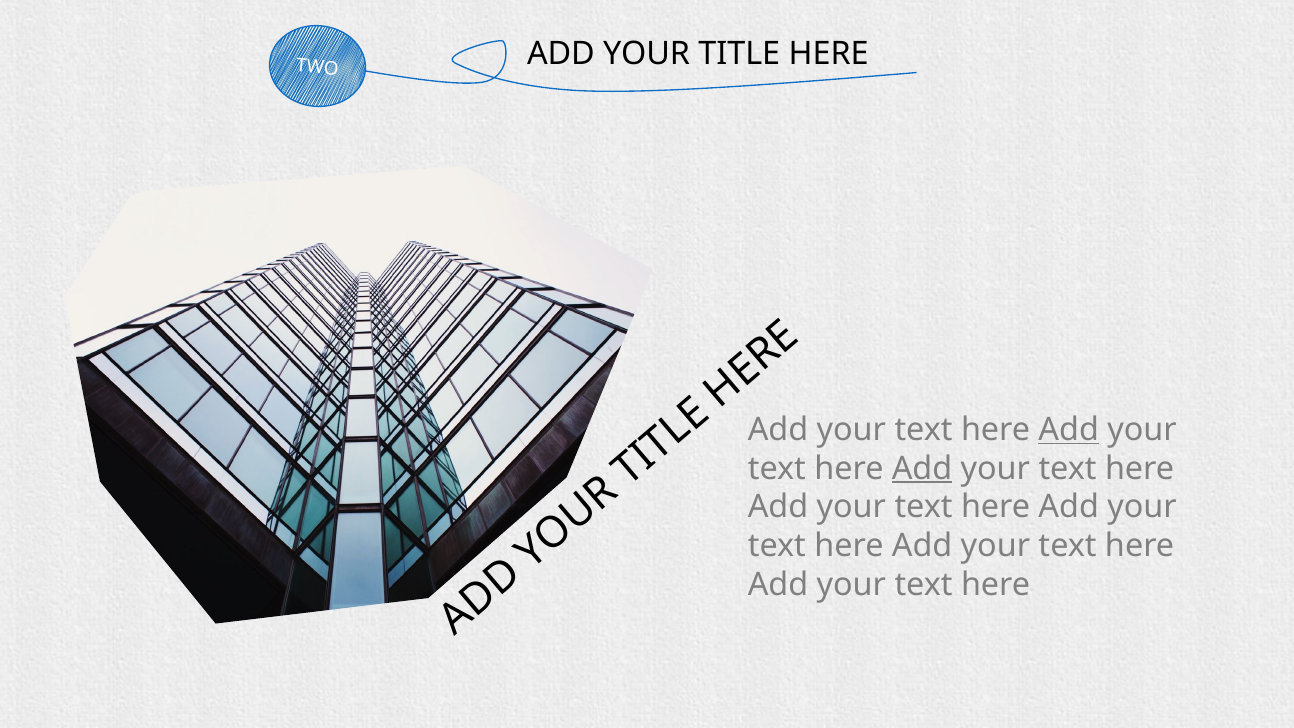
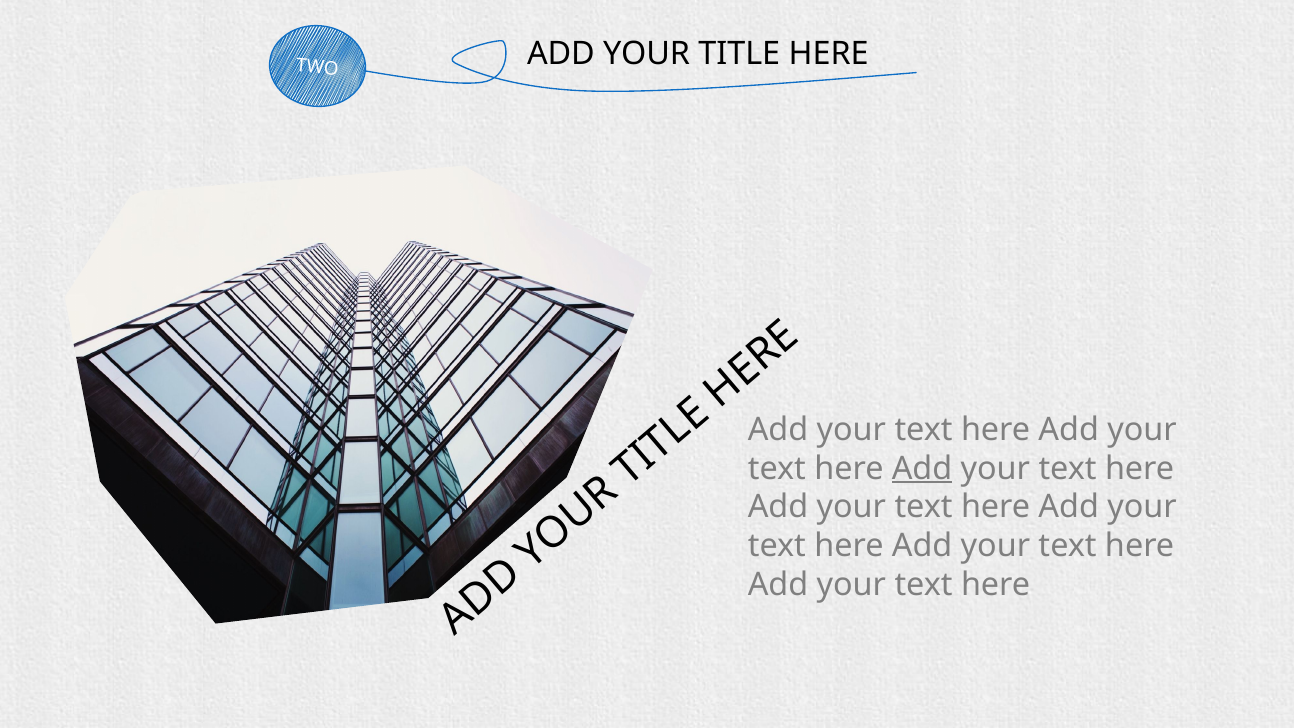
Add underline: present -> none (1069, 429)
